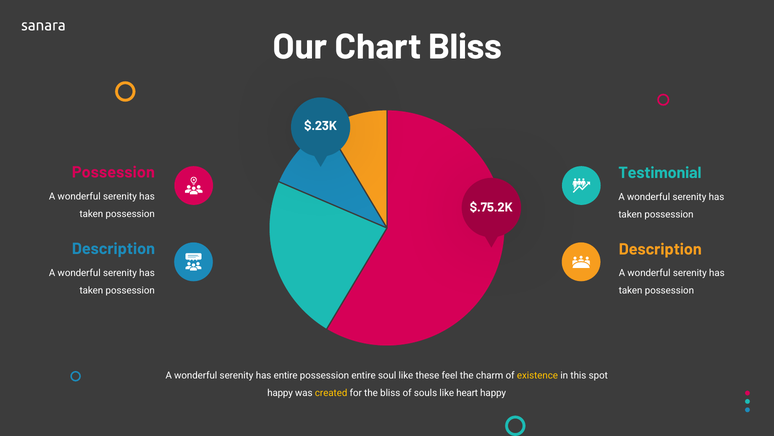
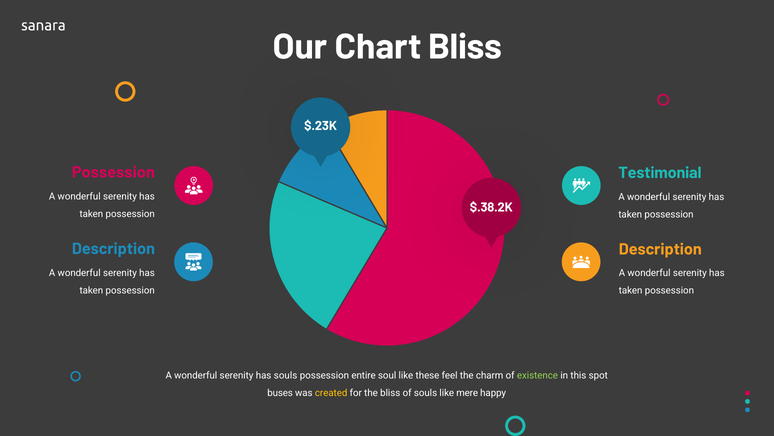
$.75.2K: $.75.2K -> $.38.2K (491, 207)
has entire: entire -> souls (286, 375)
existence colour: yellow -> light green (537, 375)
happy: happy -> buses (280, 392)
heart: heart -> mere (467, 392)
